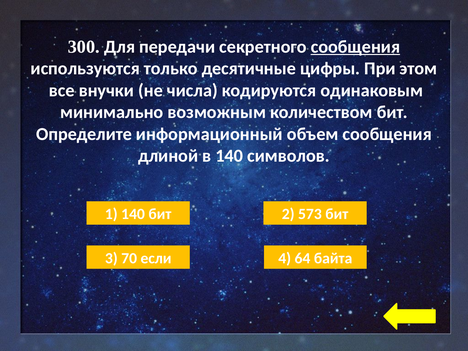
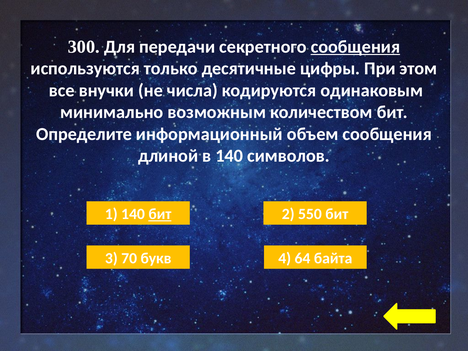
бит underline: none -> present (160, 214)
573: 573 -> 550 (310, 214)
если: если -> букв (156, 258)
